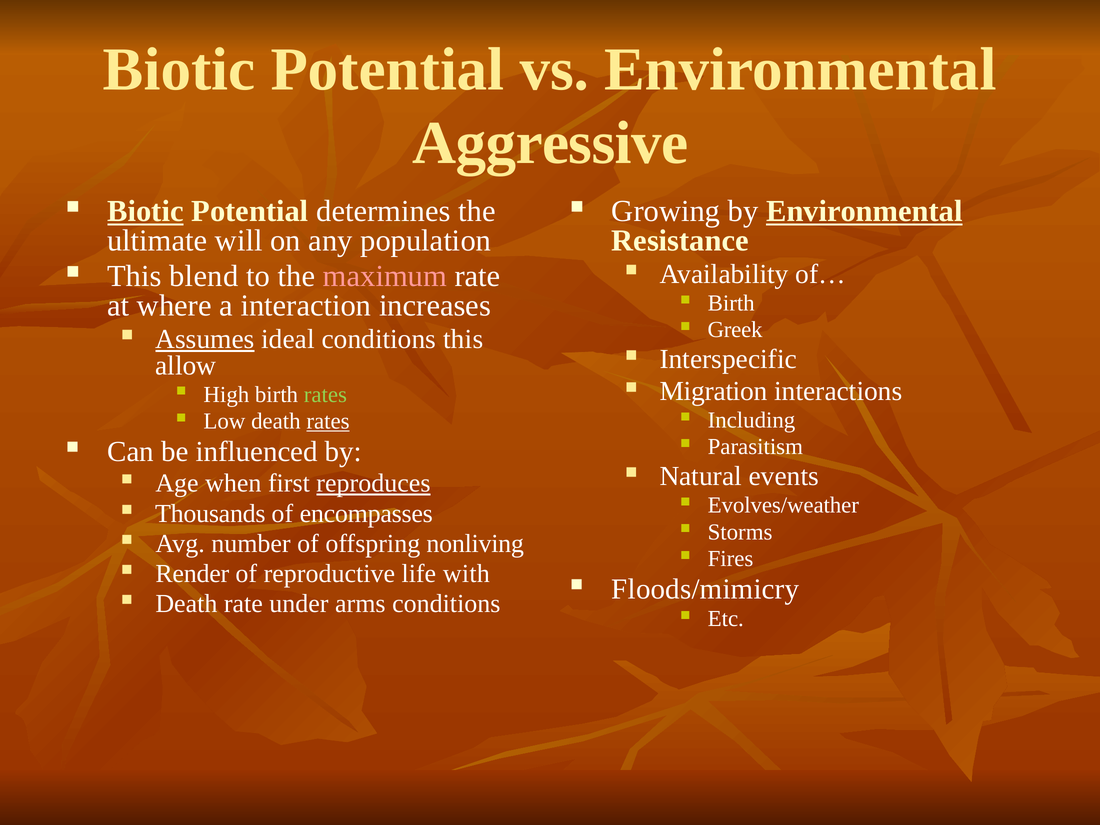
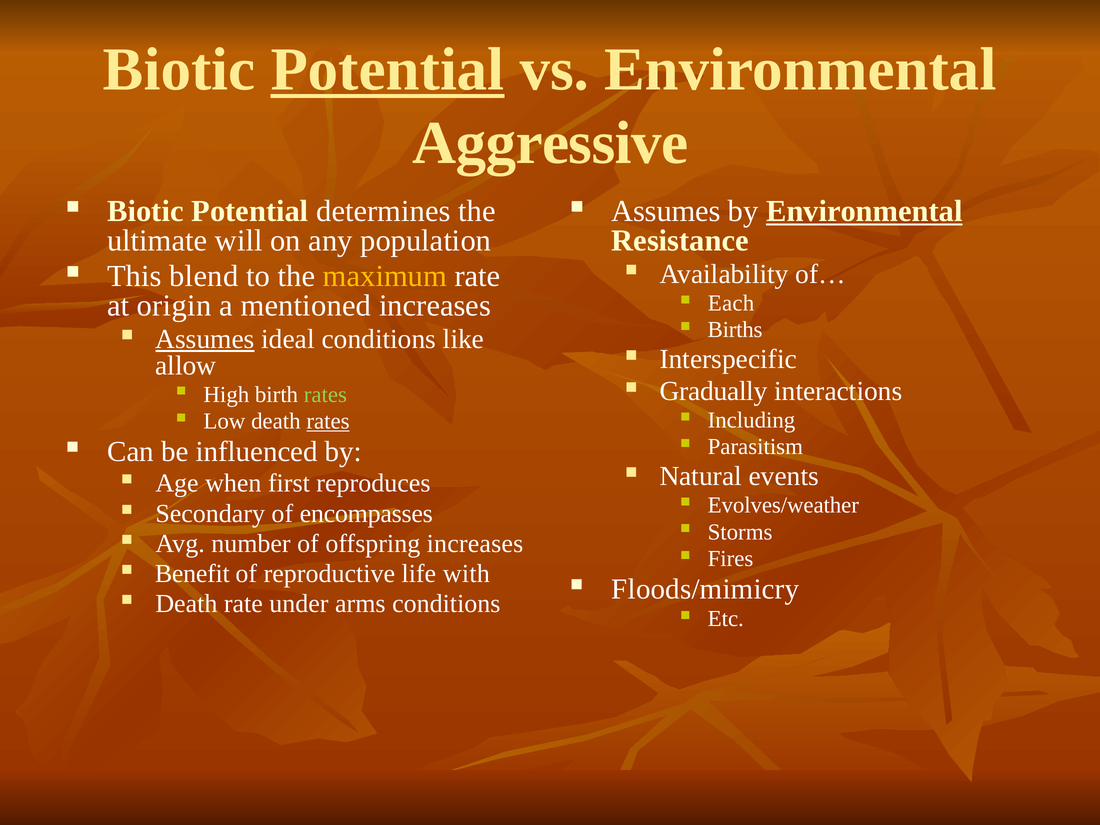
Potential underline: none -> present (387, 70)
Biotic underline: present -> none (145, 211)
Growing: Growing -> Assumes (666, 211)
maximum colour: pink -> yellow (385, 276)
where: where -> origin (174, 306)
interaction: interaction -> mentioned (306, 306)
Birth: Birth -> Each (731, 303)
Greek: Greek -> Births (735, 330)
conditions this: this -> like (463, 339)
Migration: Migration -> Gradually (714, 391)
reproduces underline: present -> none (373, 483)
Thousands: Thousands -> Secondary (210, 513)
offspring nonliving: nonliving -> increases (475, 544)
Render: Render -> Benefit (192, 574)
